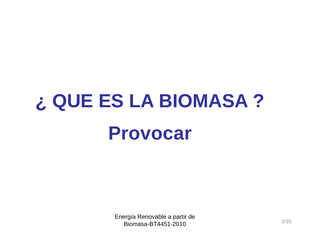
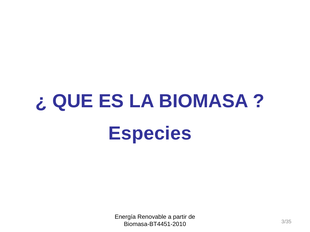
Provocar: Provocar -> Especies (150, 134)
